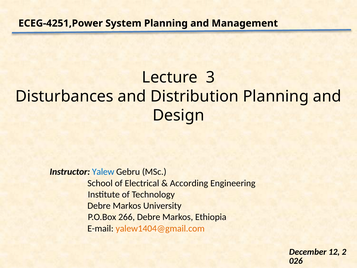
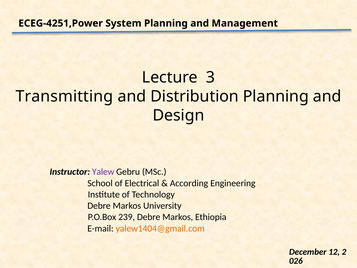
Disturbances: Disturbances -> Transmitting (64, 96)
Yalew colour: blue -> purple (103, 172)
266: 266 -> 239 (127, 217)
